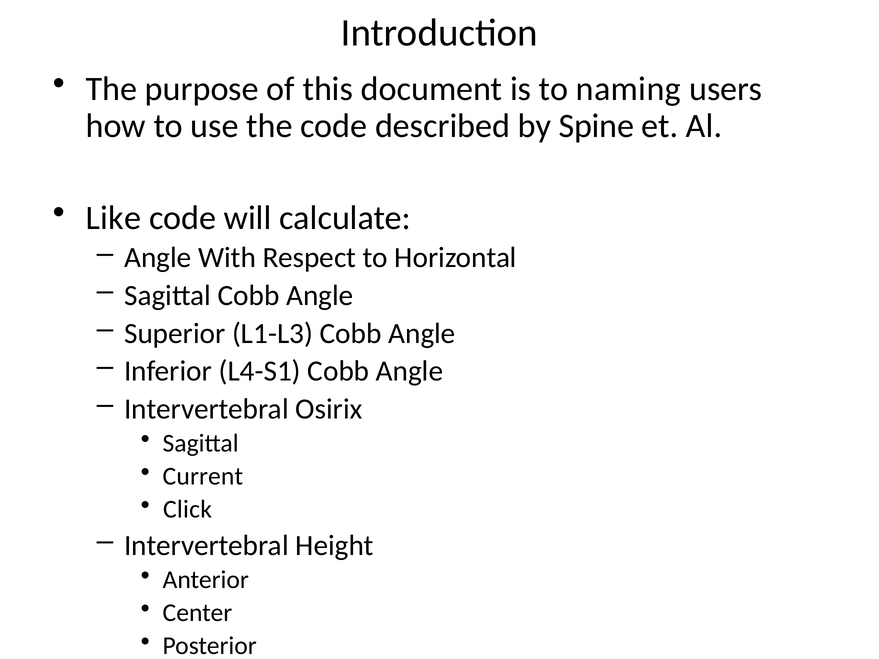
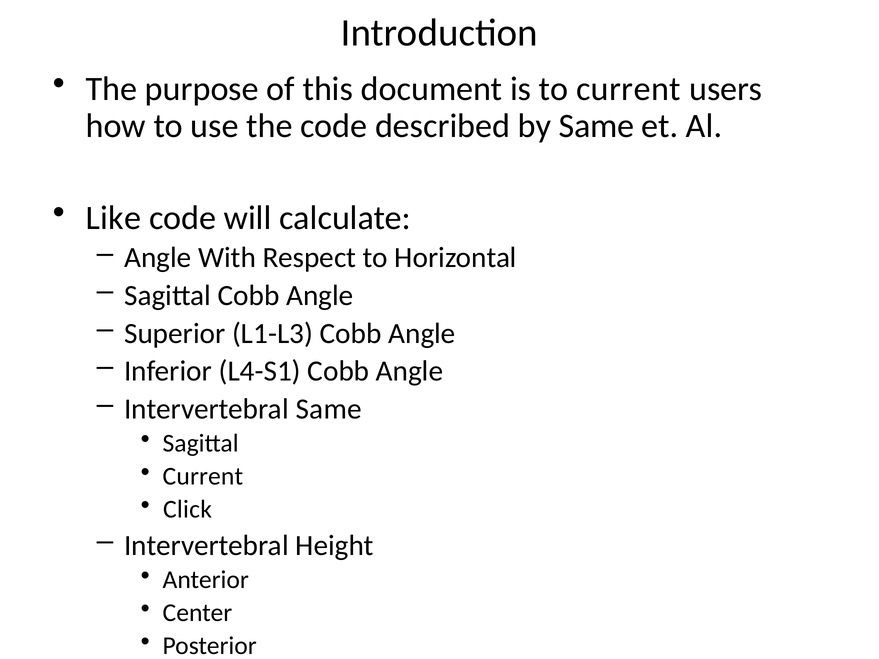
to naming: naming -> current (628, 89)
by Spine: Spine -> Same (596, 126)
Intervertebral Osirix: Osirix -> Same (329, 409)
